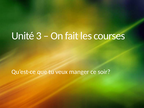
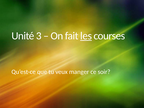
les underline: none -> present (86, 36)
